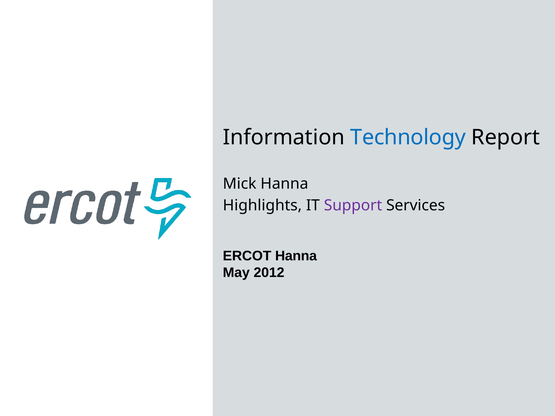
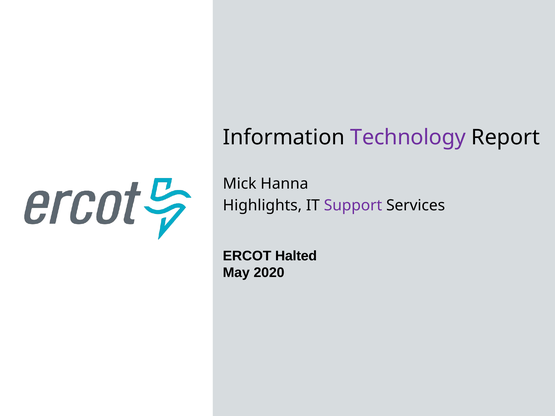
Technology colour: blue -> purple (408, 137)
ERCOT Hanna: Hanna -> Halted (296, 256)
2012: 2012 -> 2020 (269, 273)
